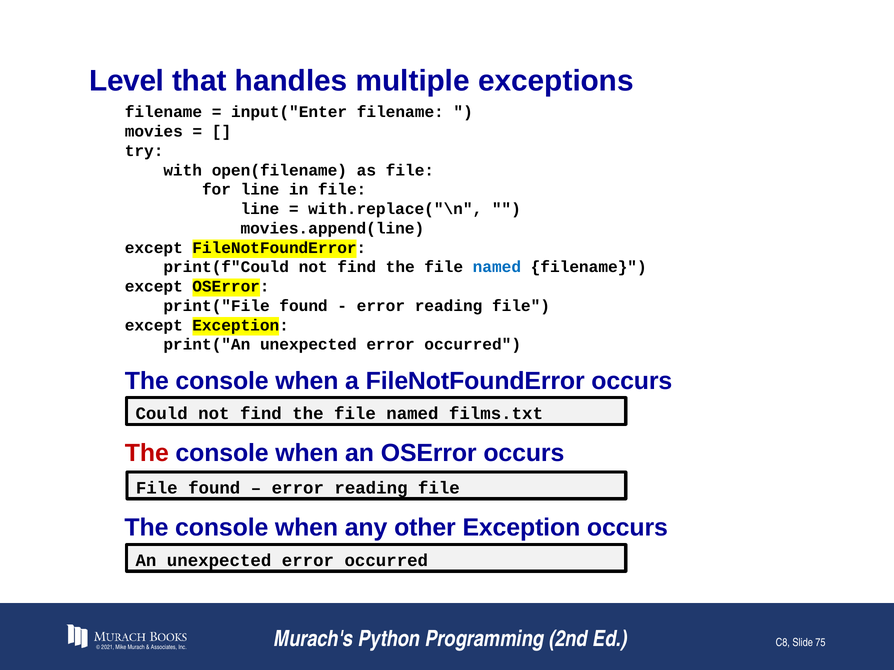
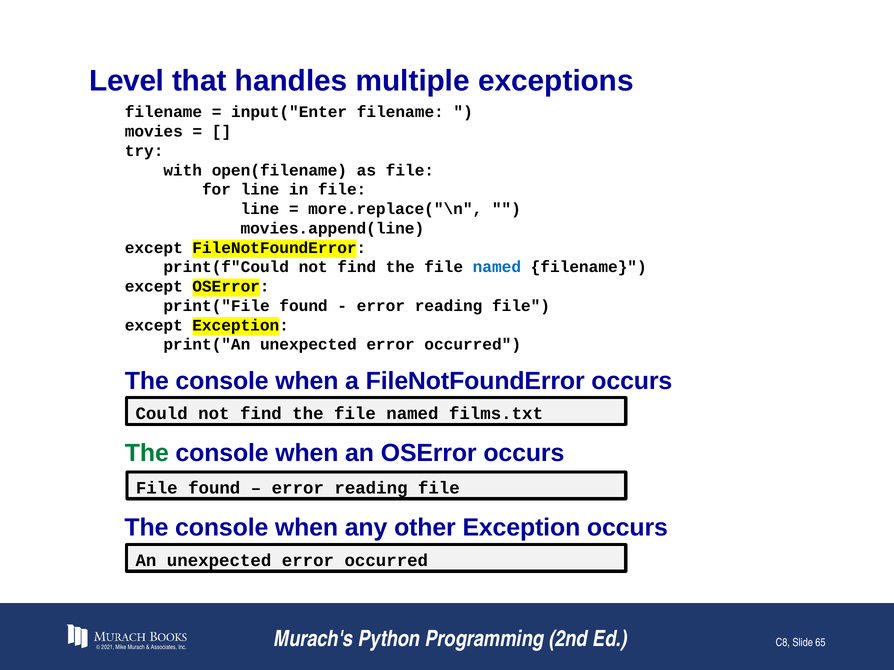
with.replace("\n: with.replace("\n -> more.replace("\n (395, 209)
The colour: red -> green (147, 453)
75: 75 -> 65 (820, 643)
